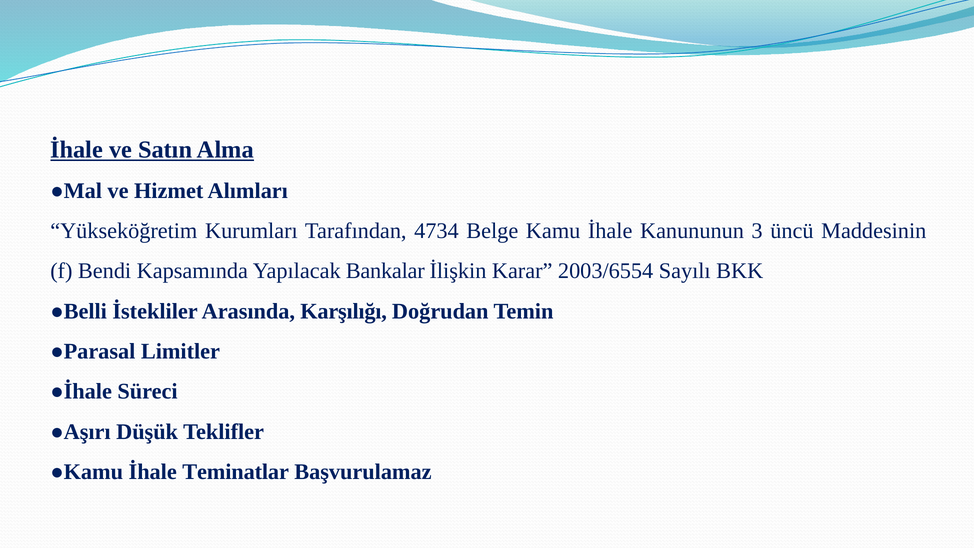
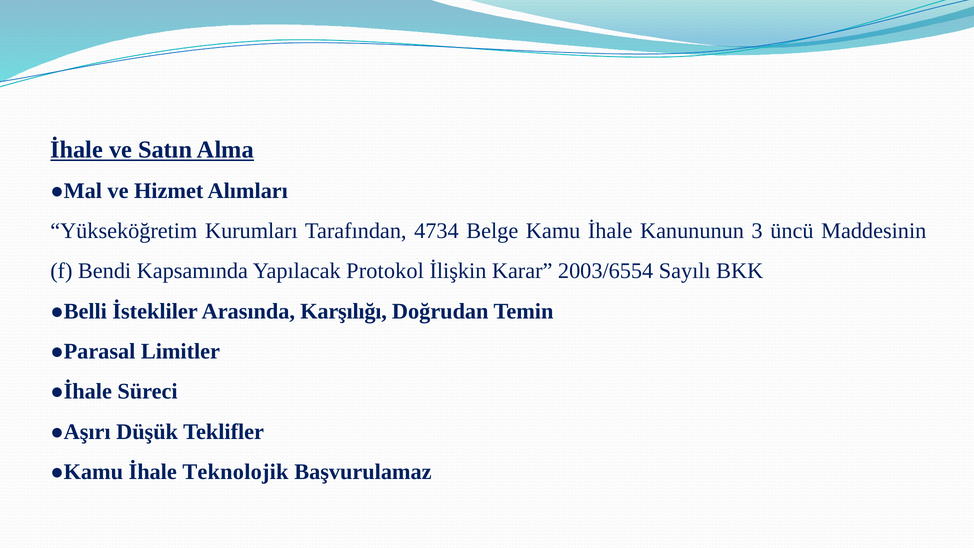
Bankalar: Bankalar -> Protokol (385, 271)
Teminatlar: Teminatlar -> Teknolojik (235, 472)
